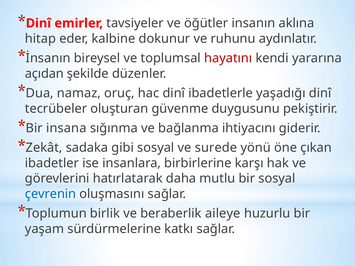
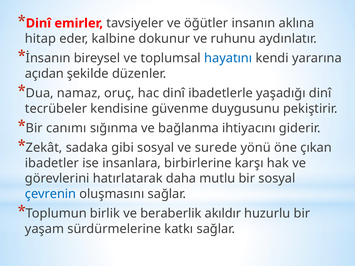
hayatını colour: red -> blue (228, 58)
oluşturan: oluşturan -> kendisine (119, 109)
insana: insana -> canımı (66, 128)
aileye: aileye -> akıldır (223, 214)
